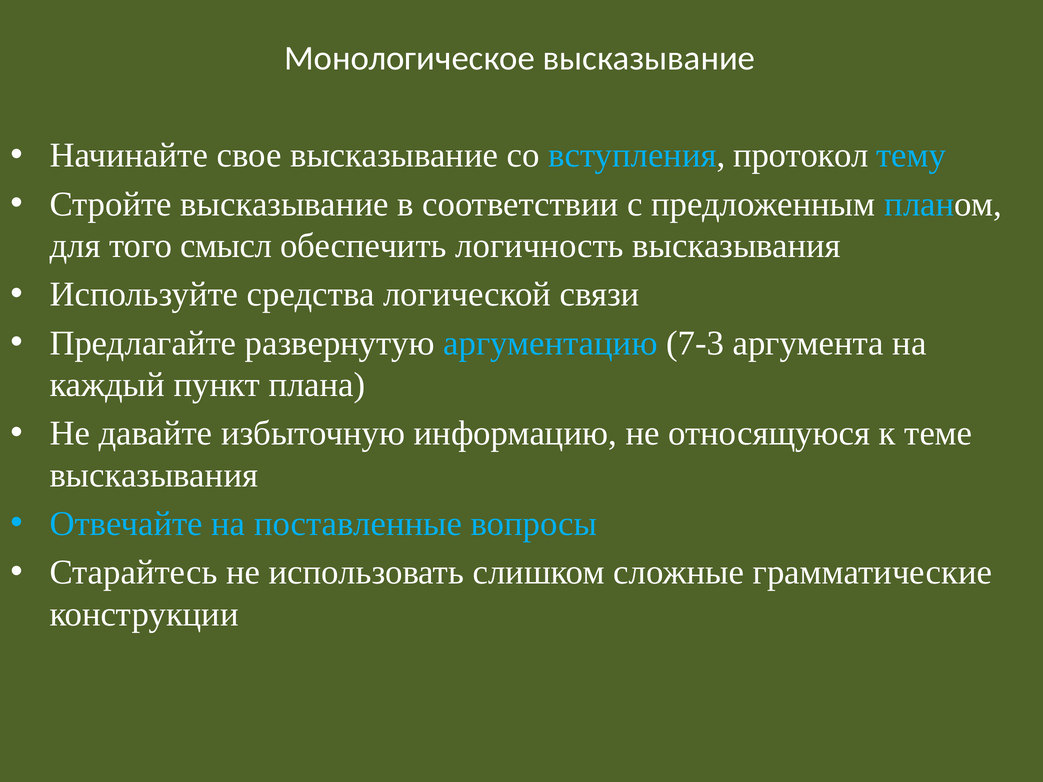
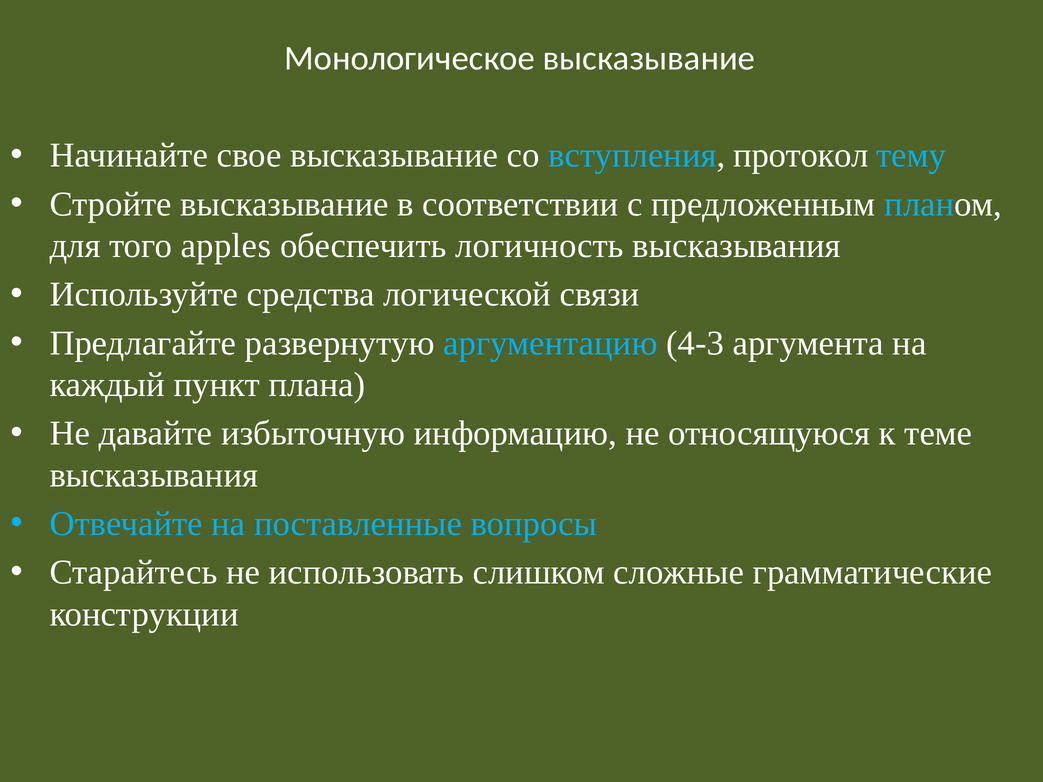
смысл: смысл -> apples (226, 246)
7-3: 7-3 -> 4-3 (695, 343)
